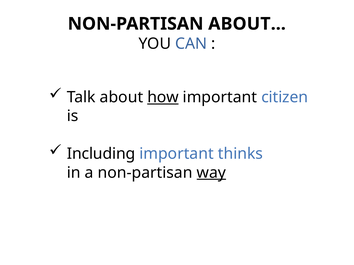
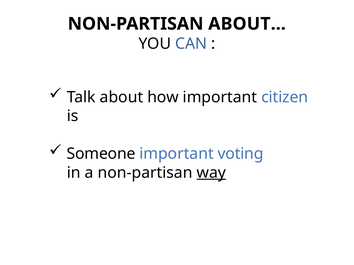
how underline: present -> none (163, 97)
Including: Including -> Someone (101, 154)
thinks: thinks -> voting (241, 154)
